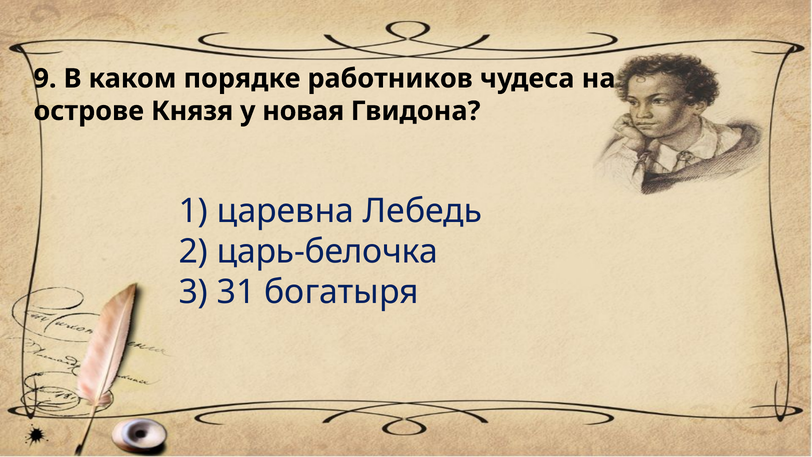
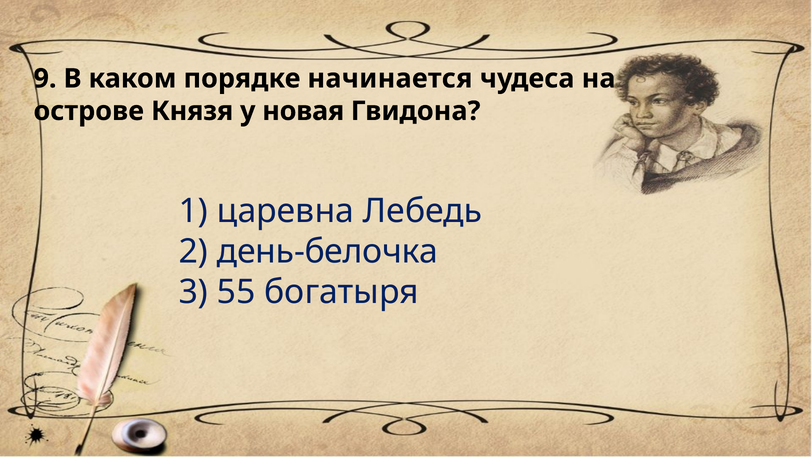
работников: работников -> начинается (390, 79)
царь-белочка: царь-белочка -> день-белочка (328, 251)
31: 31 -> 55 (236, 292)
